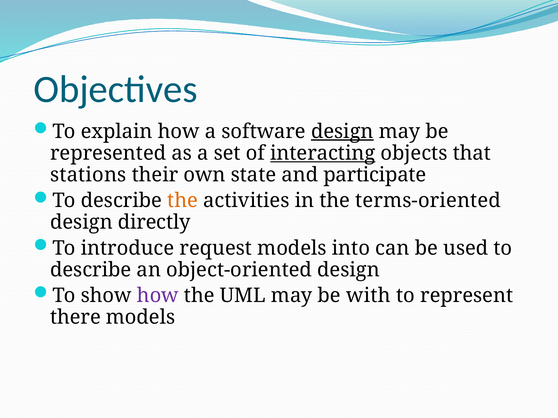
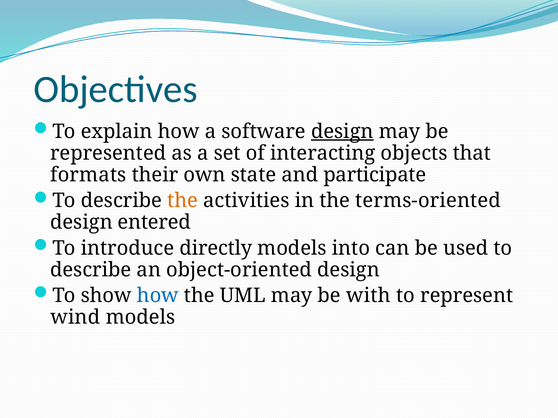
interacting underline: present -> none (323, 153)
stations: stations -> formats (88, 175)
directly: directly -> entered (154, 223)
request: request -> directly (216, 248)
how colour: purple -> blue (158, 296)
there: there -> wind (75, 318)
